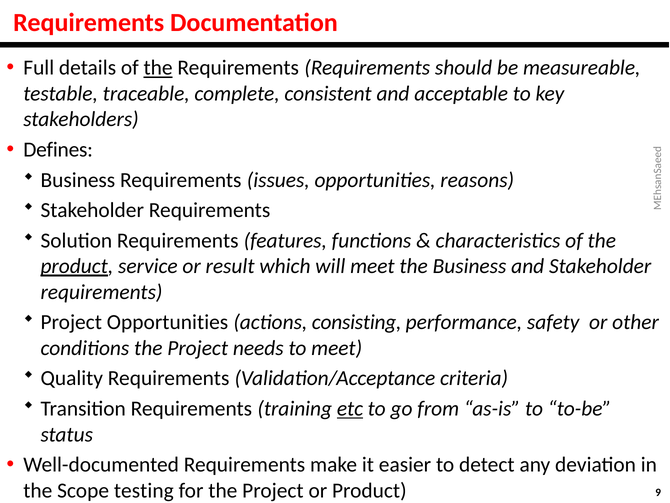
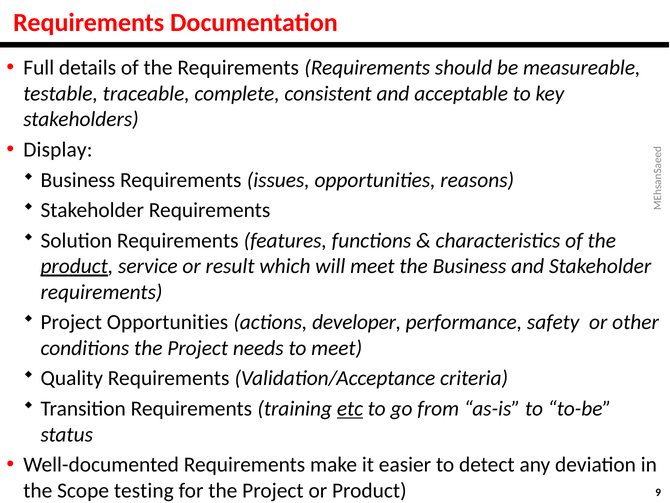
the underline: present -> none (158, 68)
Defines: Defines -> Display (58, 149)
consisting: consisting -> developer (357, 322)
